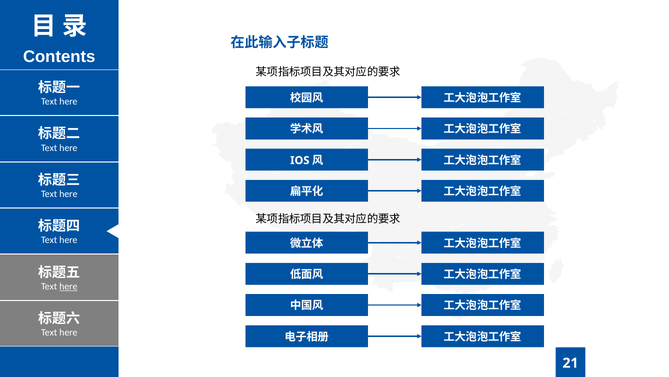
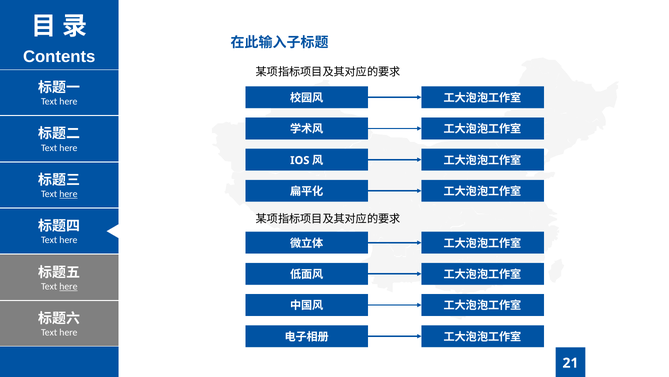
here underline: none -> present (68, 194)
